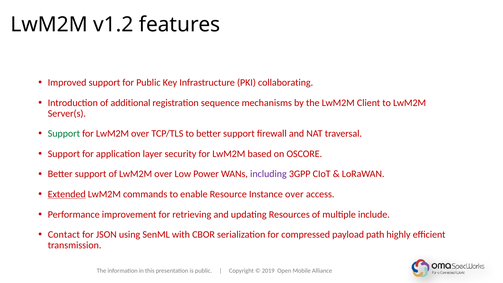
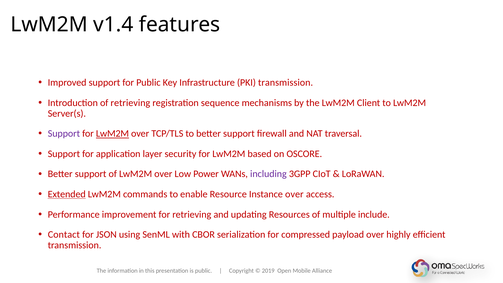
v1.2: v1.2 -> v1.4 (113, 25)
PKI collaborating: collaborating -> transmission (286, 83)
of additional: additional -> retrieving (130, 103)
Support colour: green -> purple (64, 134)
LwM2M underline: none -> present (112, 134)
payload path: path -> over (375, 235)
